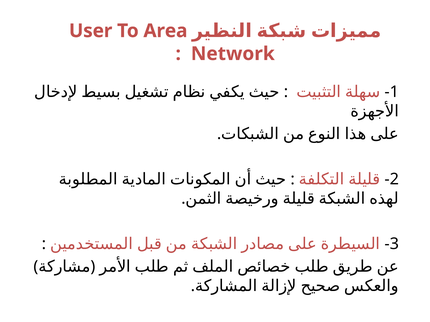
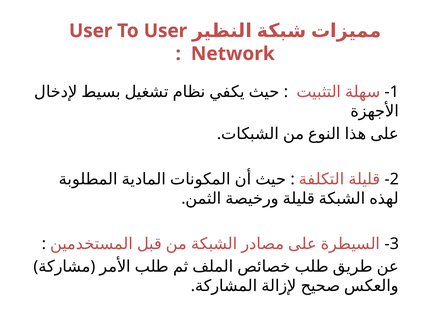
To Area: Area -> User (165, 31)
